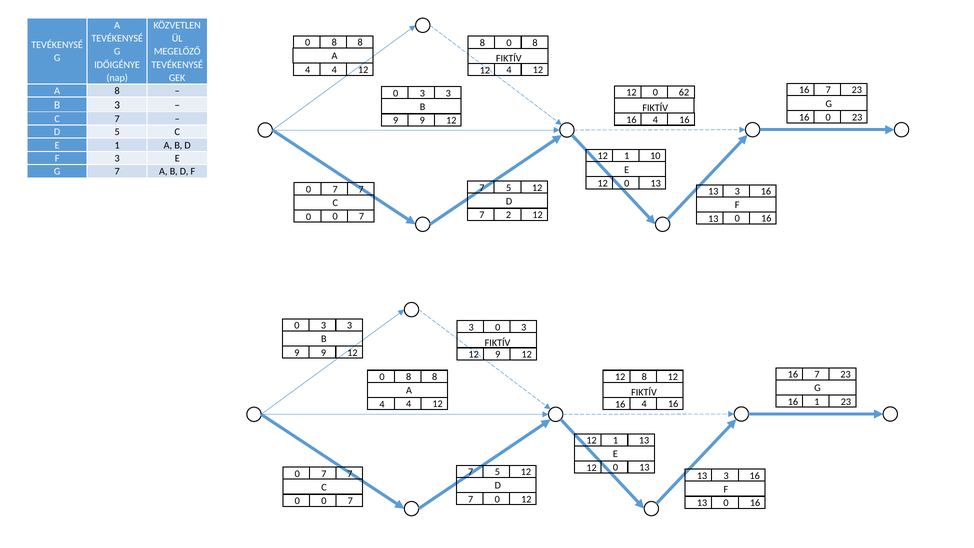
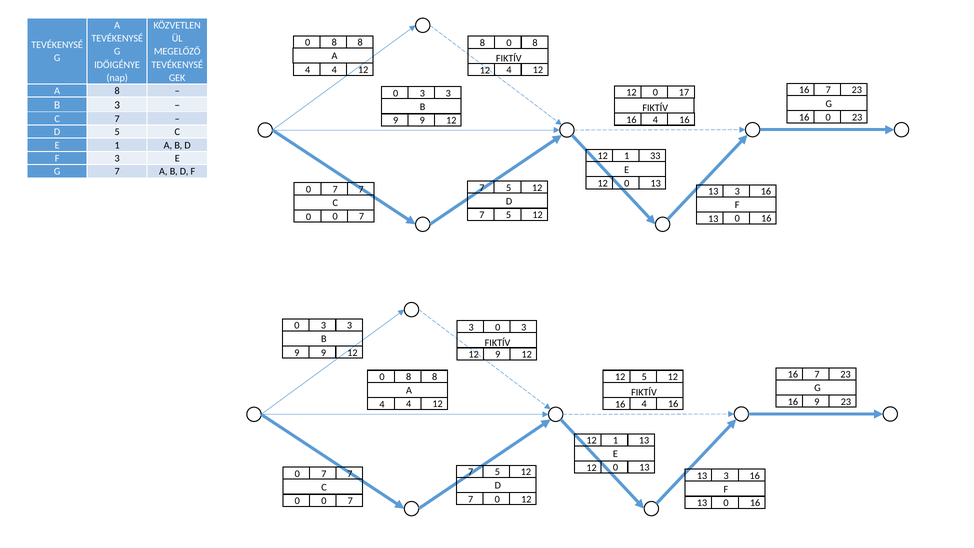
62: 62 -> 17 (684, 93)
10: 10 -> 33 (655, 156)
2: 2 -> 5 (509, 215)
12 8: 8 -> 5 (644, 377)
16 1: 1 -> 9 (817, 402)
